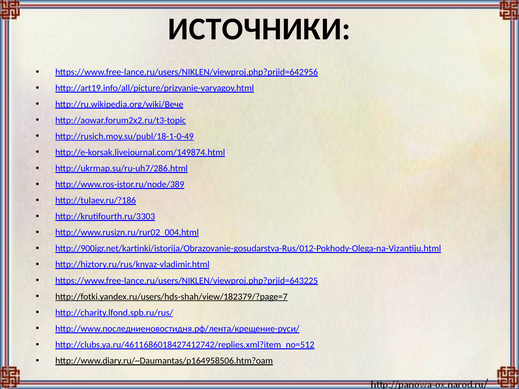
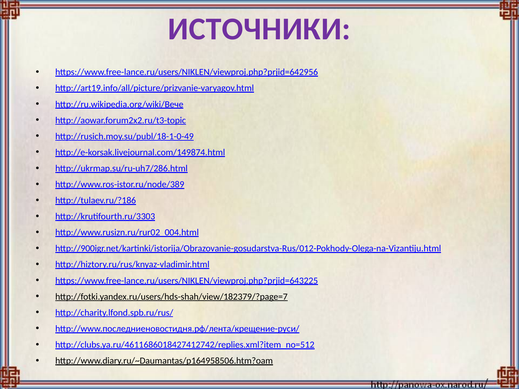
ИСТОЧНИКИ colour: black -> purple (259, 29)
